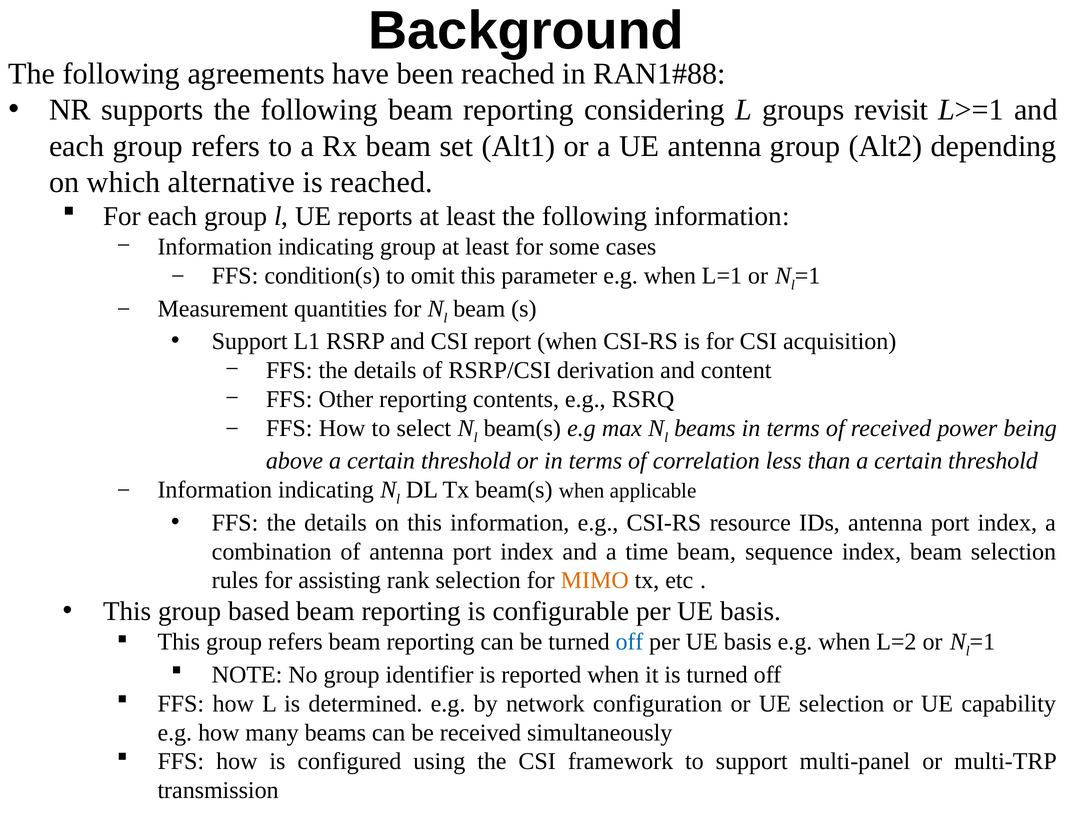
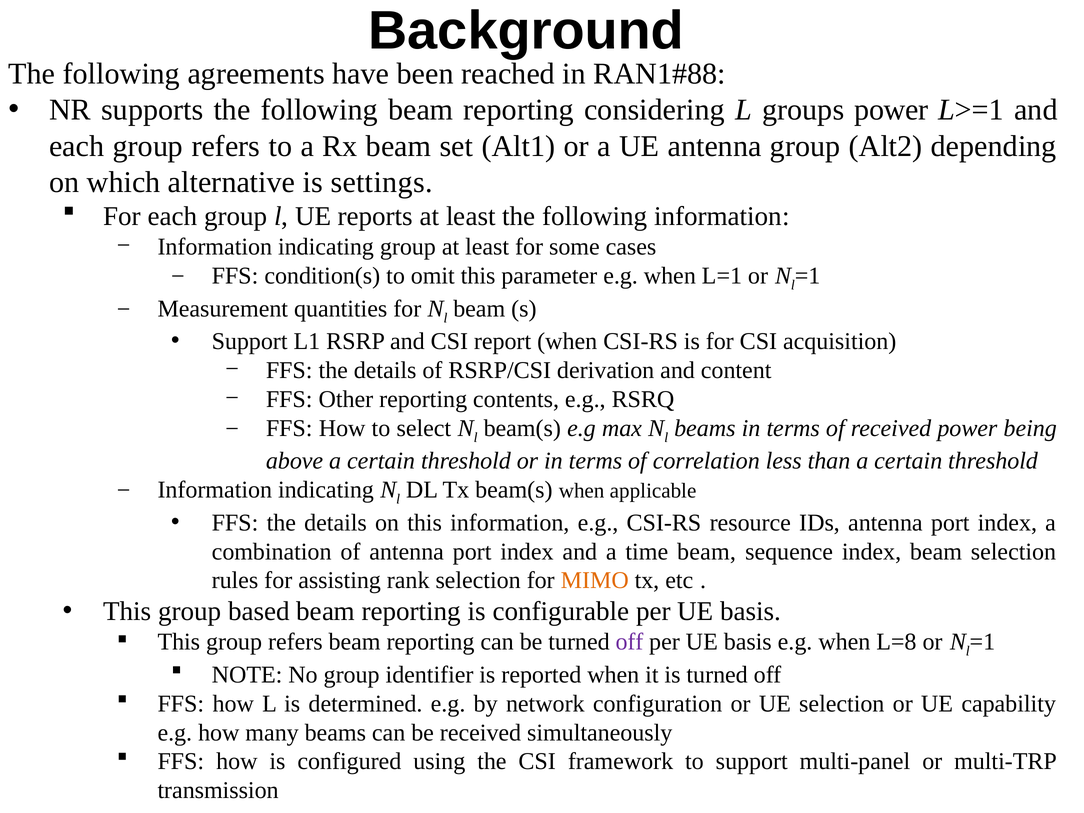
groups revisit: revisit -> power (891, 110)
is reached: reached -> settings (382, 182)
off colour: blue -> purple (629, 642)
L=2: L=2 -> L=8 (896, 642)
